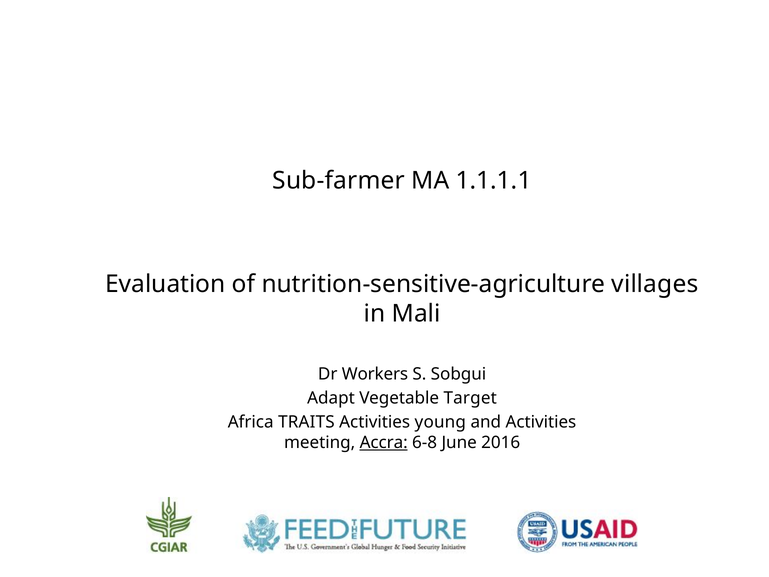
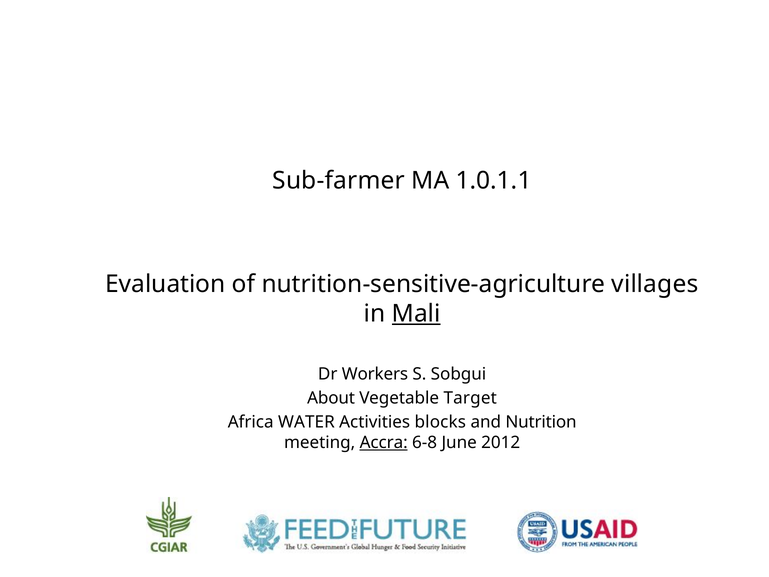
1.1.1.1: 1.1.1.1 -> 1.0.1.1 (494, 181)
Mali underline: none -> present (416, 314)
Adapt: Adapt -> About (331, 398)
TRAITS: TRAITS -> WATER (306, 422)
young: young -> blocks (440, 422)
and Activities: Activities -> Nutrition (541, 422)
2016: 2016 -> 2012 (501, 442)
